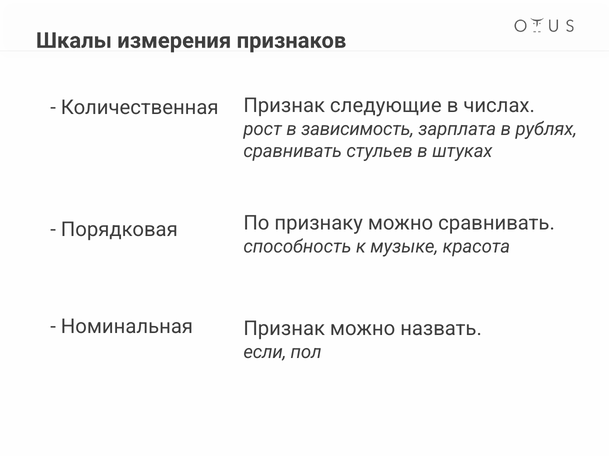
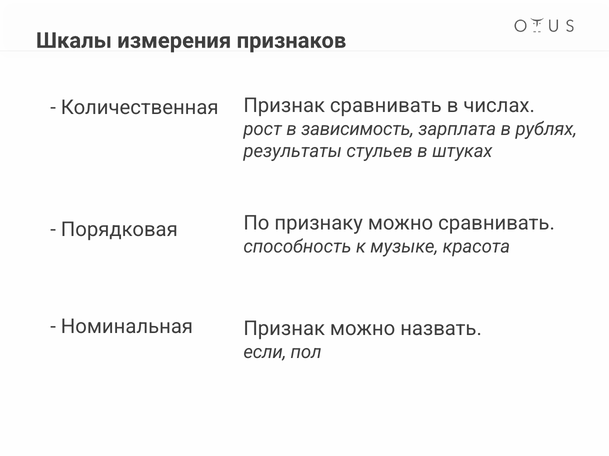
Признак следующие: следующие -> сравнивать (386, 106)
сравнивать: сравнивать -> результаты (293, 151)
